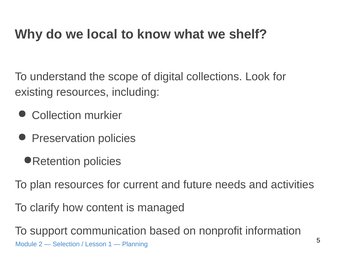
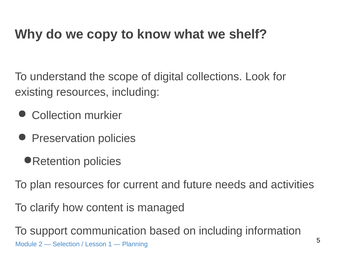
local: local -> copy (102, 34)
on nonprofit: nonprofit -> including (221, 230)
